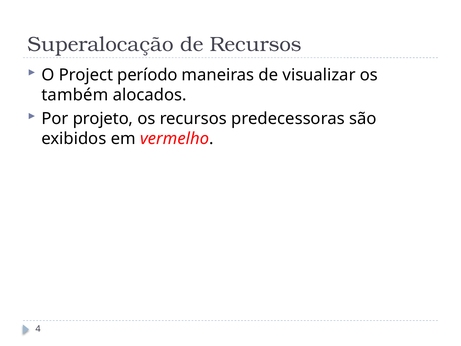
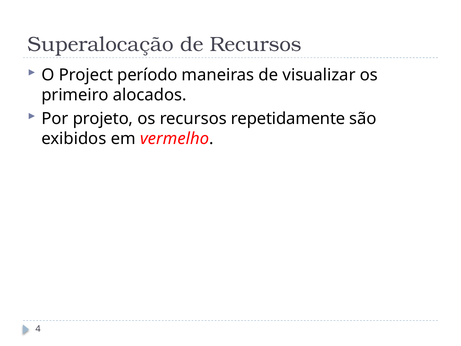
também: também -> primeiro (75, 95)
predecessoras: predecessoras -> repetidamente (288, 119)
